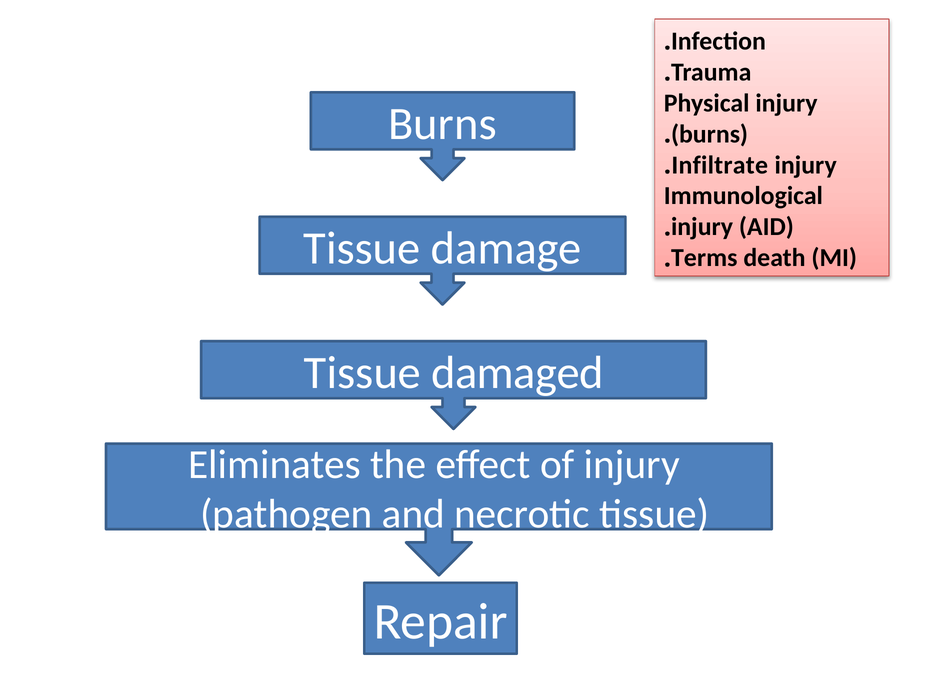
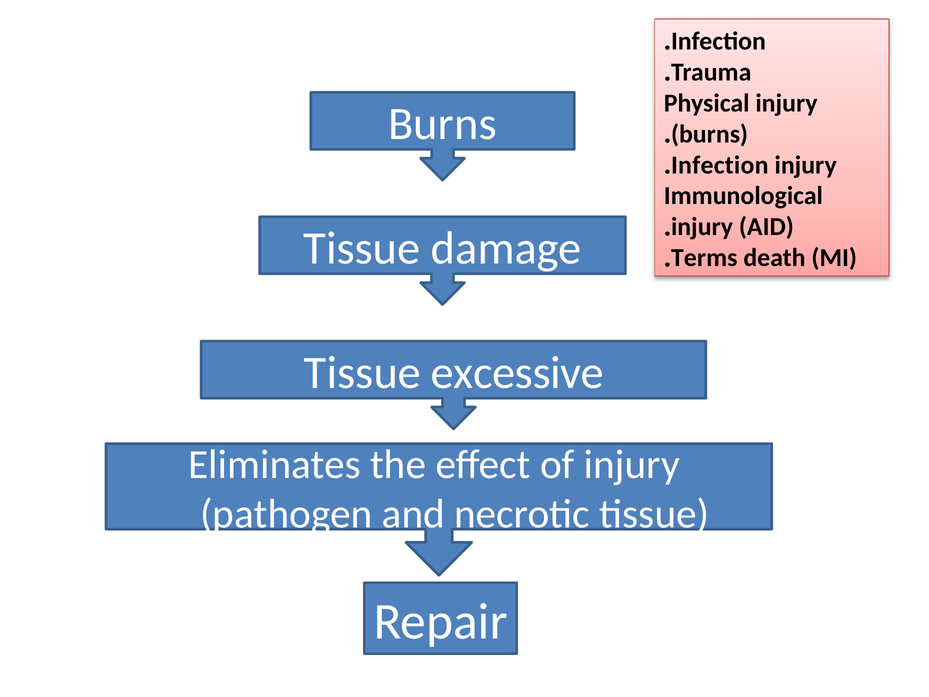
Infiltrate: Infiltrate -> Infection (720, 165)
damaged: damaged -> excessive (517, 373)
